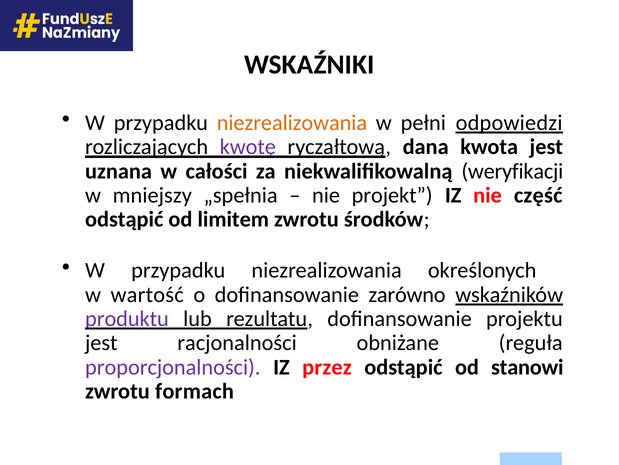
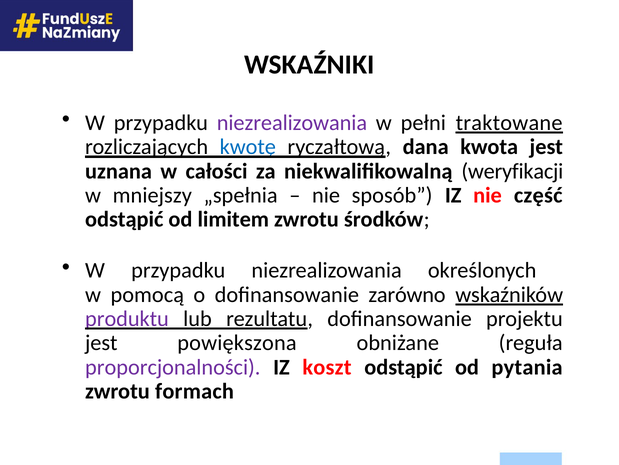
niezrealizowania colour: orange -> purple (292, 123)
odpowiedzi: odpowiedzi -> traktowane (509, 123)
kwotę colour: purple -> blue (248, 147)
projekt: projekt -> sposób (392, 195)
wartość: wartość -> pomocą (147, 294)
racjonalności: racjonalności -> powiększona (237, 343)
przez: przez -> koszt (327, 367)
stanowi: stanowi -> pytania (527, 367)
